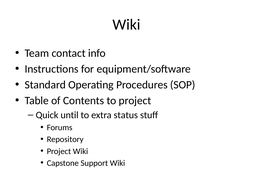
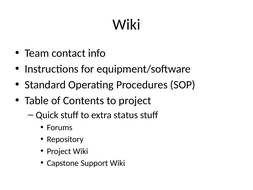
Quick until: until -> stuff (70, 115)
